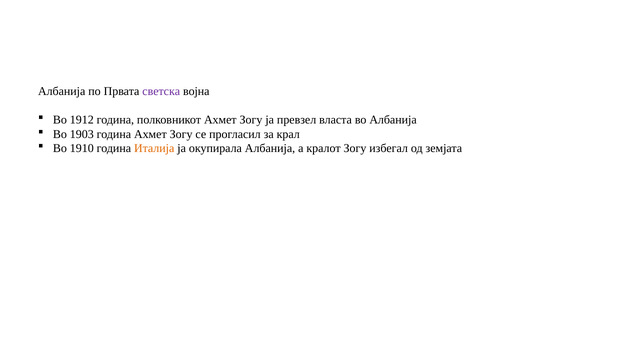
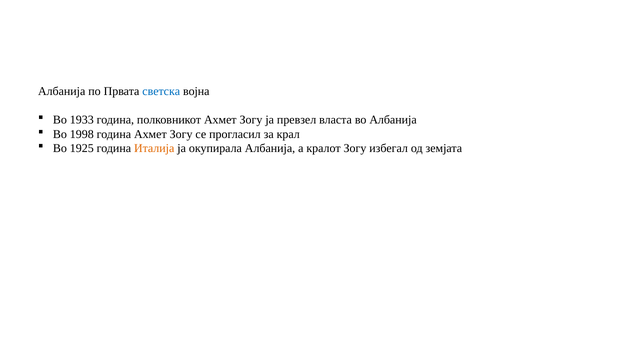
светска colour: purple -> blue (161, 91)
1912: 1912 -> 1933 (82, 120)
1903: 1903 -> 1998 (82, 134)
1910: 1910 -> 1925 (82, 149)
